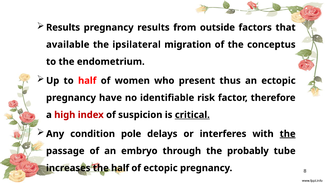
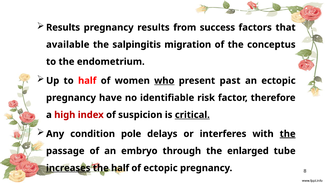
outside: outside -> success (217, 27)
ipsilateral: ipsilateral -> salpingitis (137, 45)
who underline: none -> present (164, 81)
thus: thus -> past (230, 81)
probably: probably -> enlarged (248, 151)
increases underline: none -> present (68, 168)
